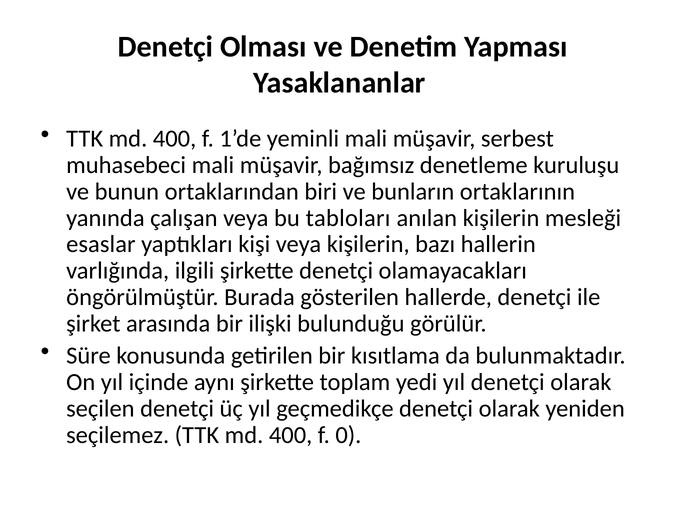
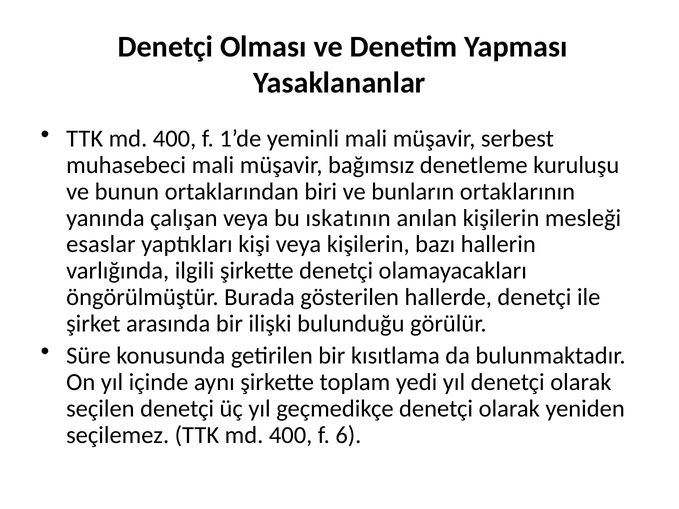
tabloları: tabloları -> ıskatının (348, 218)
0: 0 -> 6 (348, 435)
